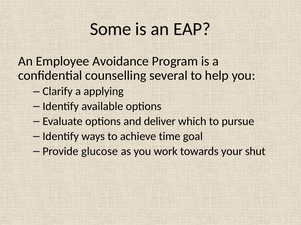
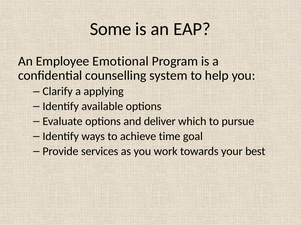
Avoidance: Avoidance -> Emotional (121, 61)
several: several -> system (168, 76)
glucose: glucose -> services (100, 152)
shut: shut -> best (255, 152)
